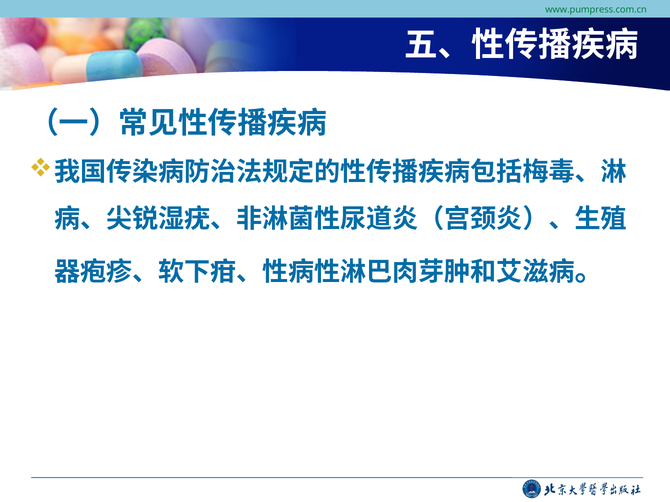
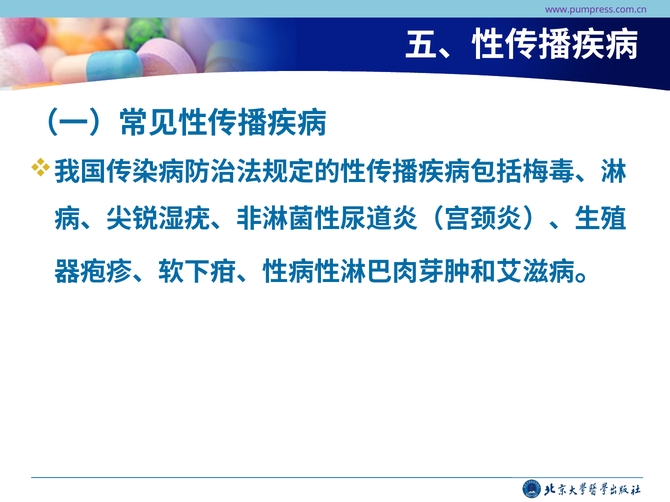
www.pumpress.com.cn colour: green -> purple (596, 10)
